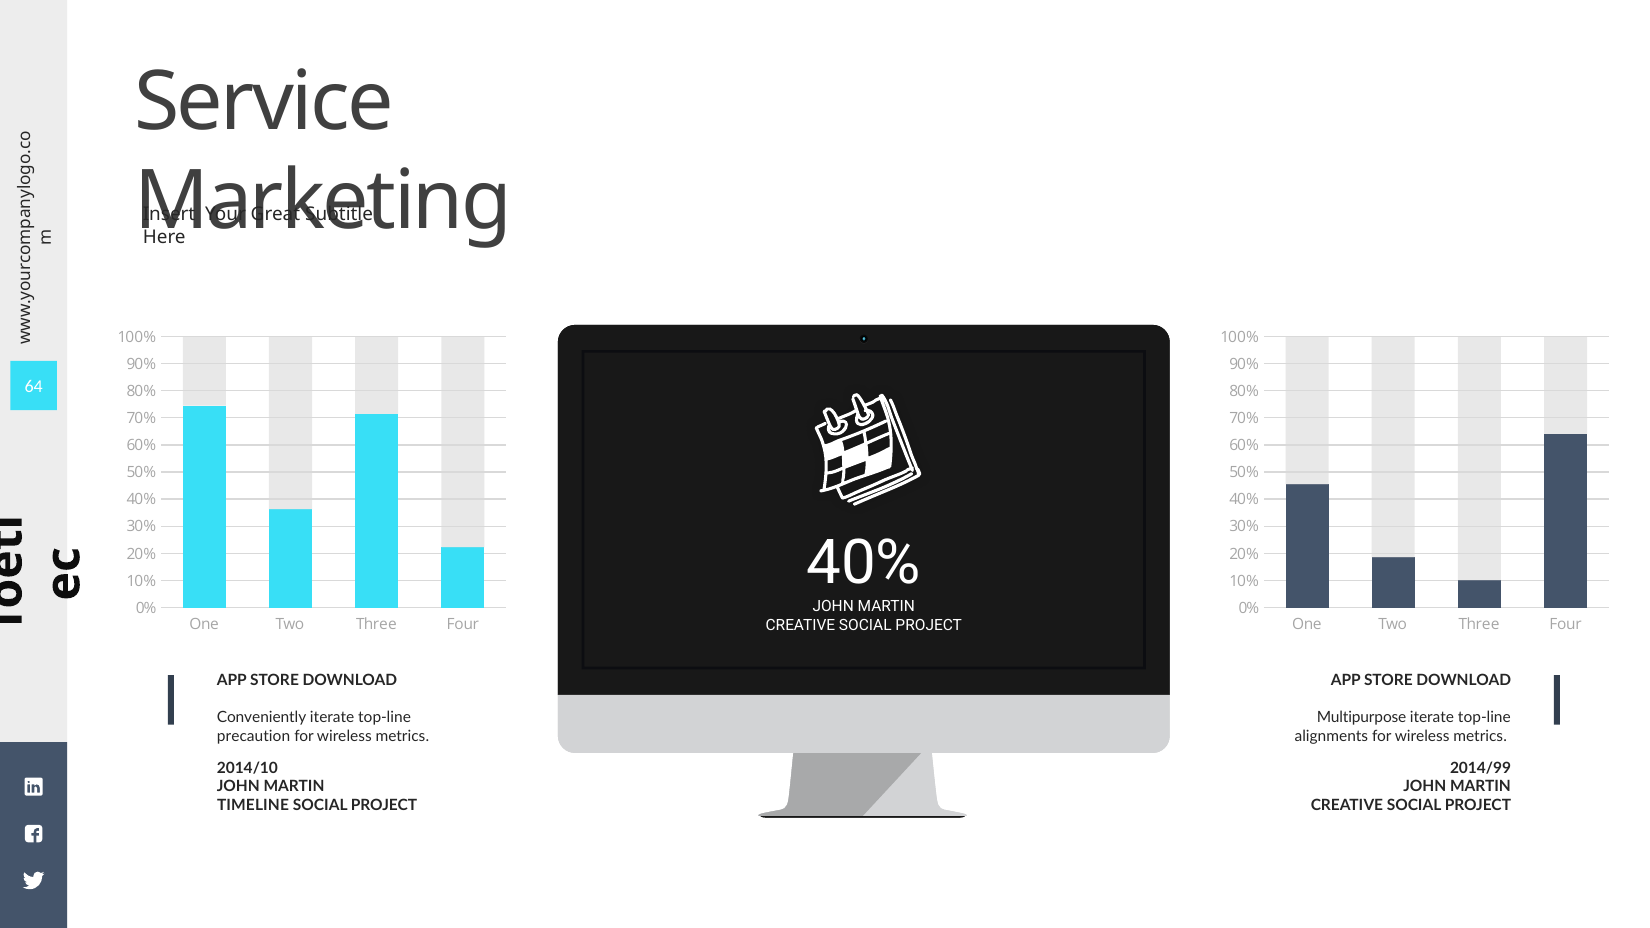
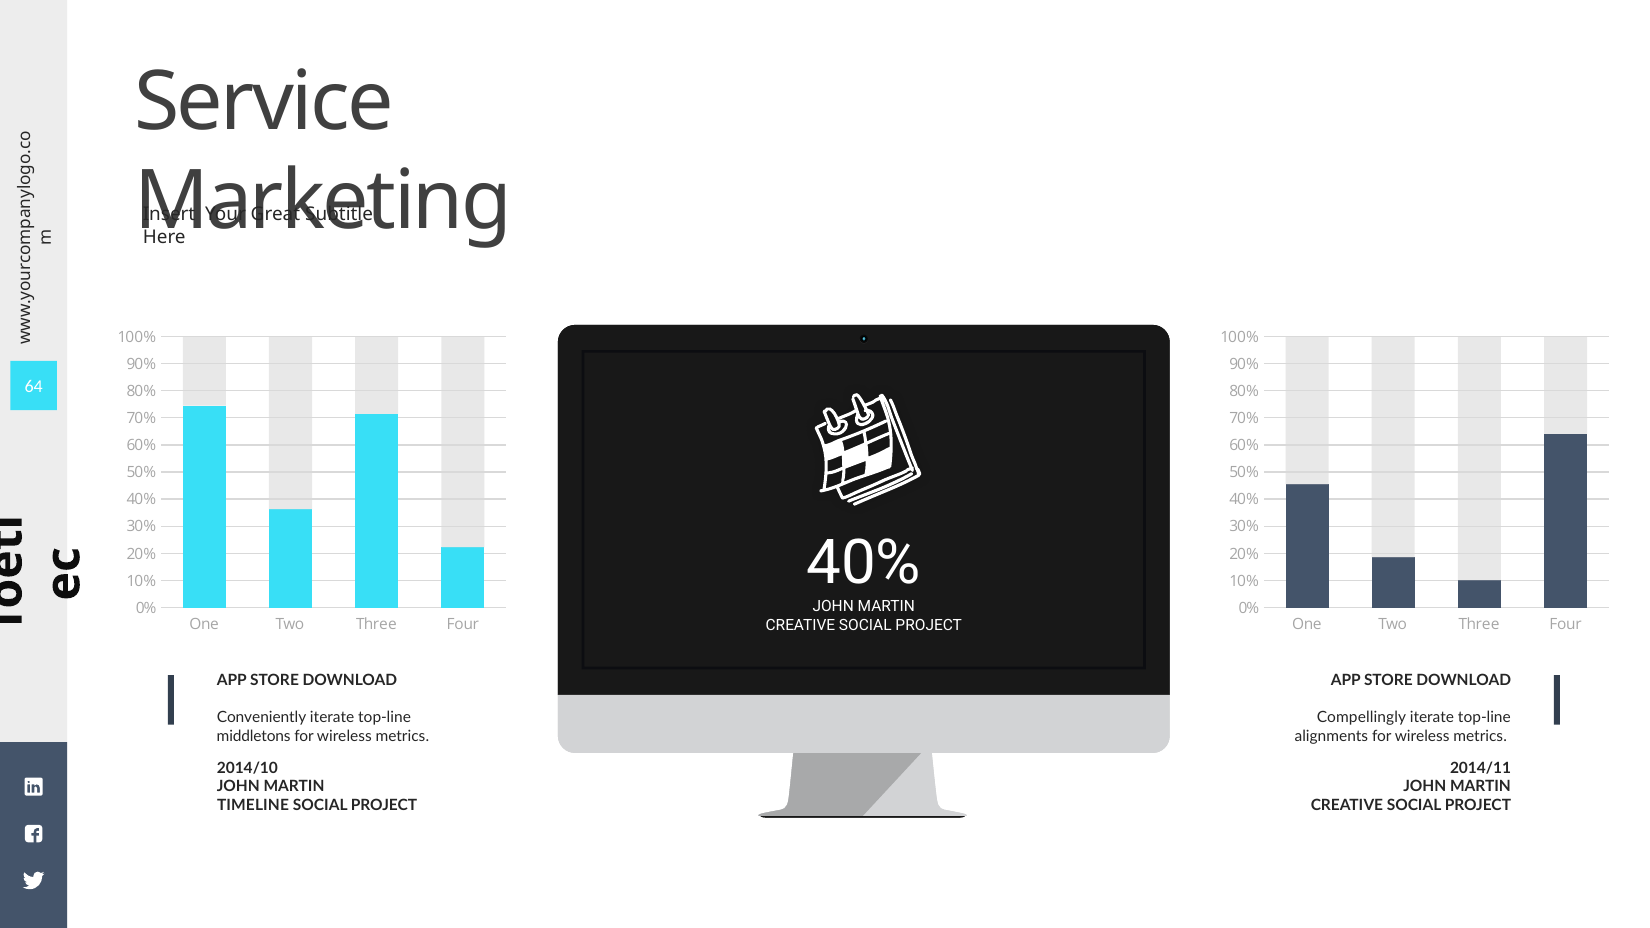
Multipurpose: Multipurpose -> Compellingly (1361, 718)
precaution: precaution -> middletons (254, 736)
2014/99: 2014/99 -> 2014/11 (1481, 768)
